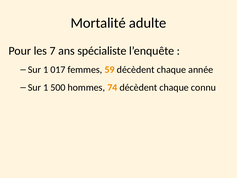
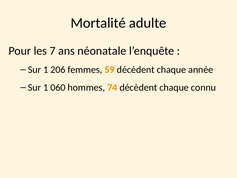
spécialiste: spécialiste -> néonatale (102, 51)
017: 017 -> 206 (58, 70)
500: 500 -> 060 (58, 87)
